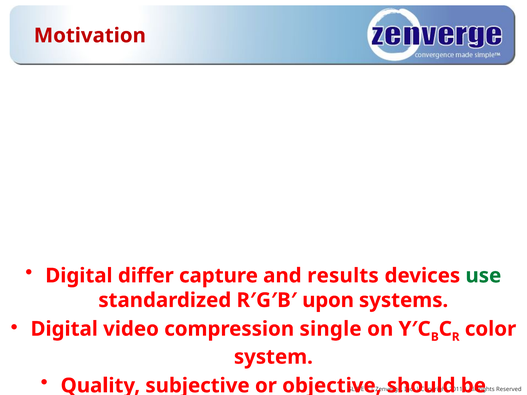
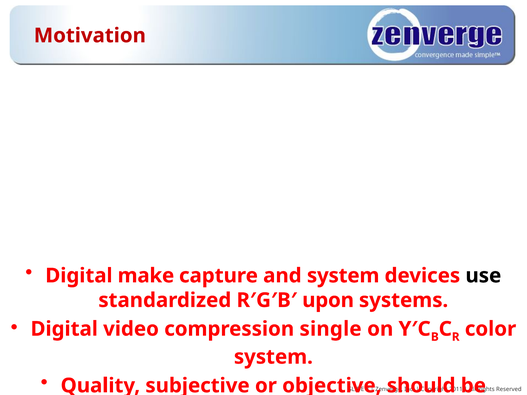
differ: differ -> make (146, 276)
and results: results -> system (343, 276)
use colour: green -> black (483, 276)
